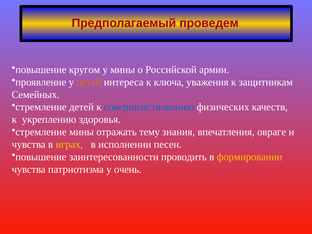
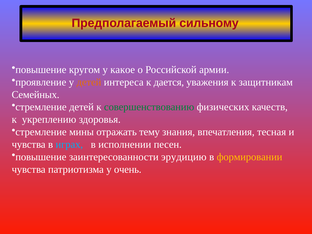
проведем: проведем -> сильному (209, 23)
у мины: мины -> какое (123, 70)
ключа: ключа -> дается (169, 82)
совершенствованию colour: blue -> green (149, 107)
овраге: овраге -> тесная (272, 132)
играх colour: yellow -> light blue (69, 144)
проводить: проводить -> эрудицию (184, 157)
